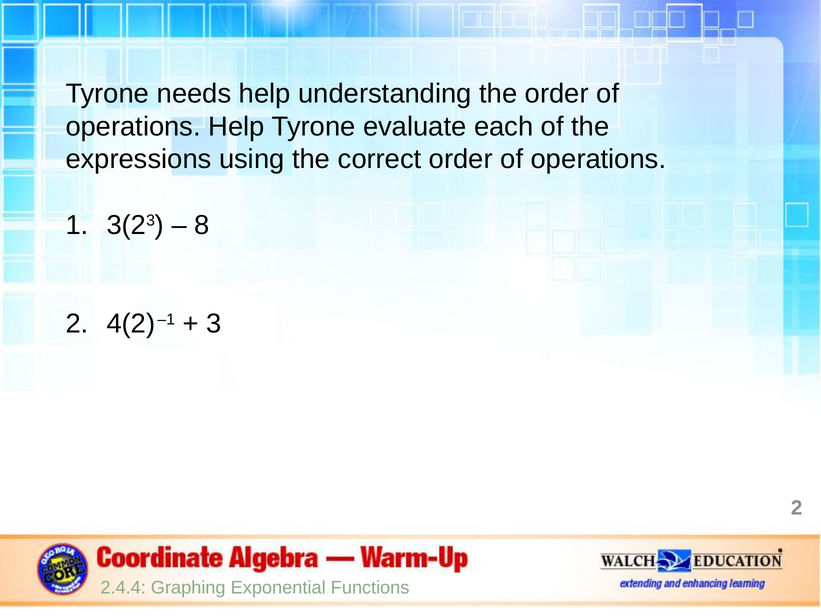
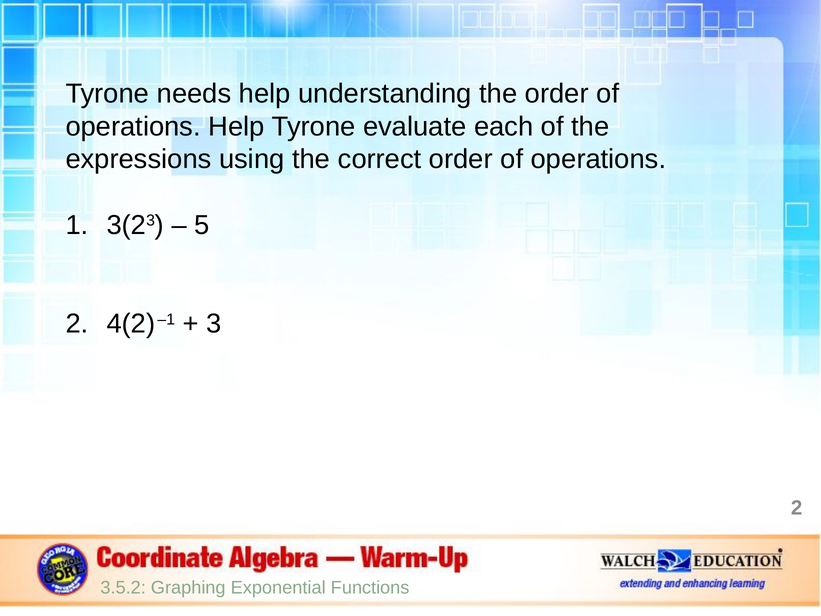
8: 8 -> 5 (202, 225)
2.4.4: 2.4.4 -> 3.5.2 (123, 588)
